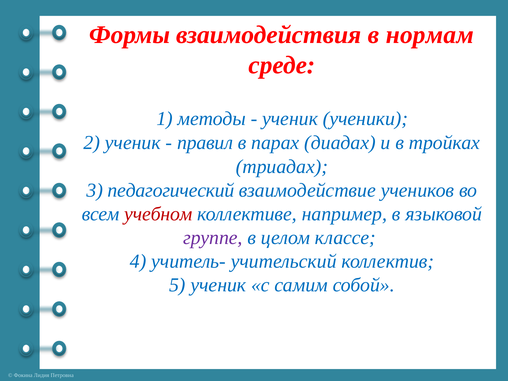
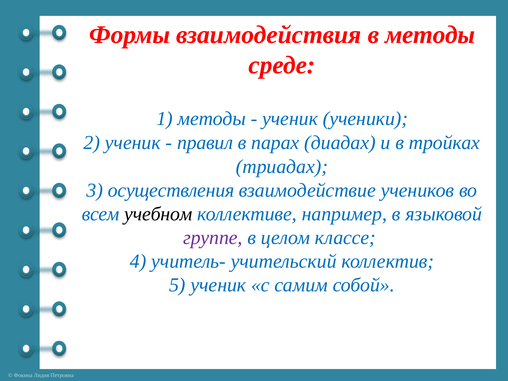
в нормам: нормам -> методы (430, 35)
педагогический: педагогический -> осуществления (171, 190)
учебном colour: red -> black (158, 214)
